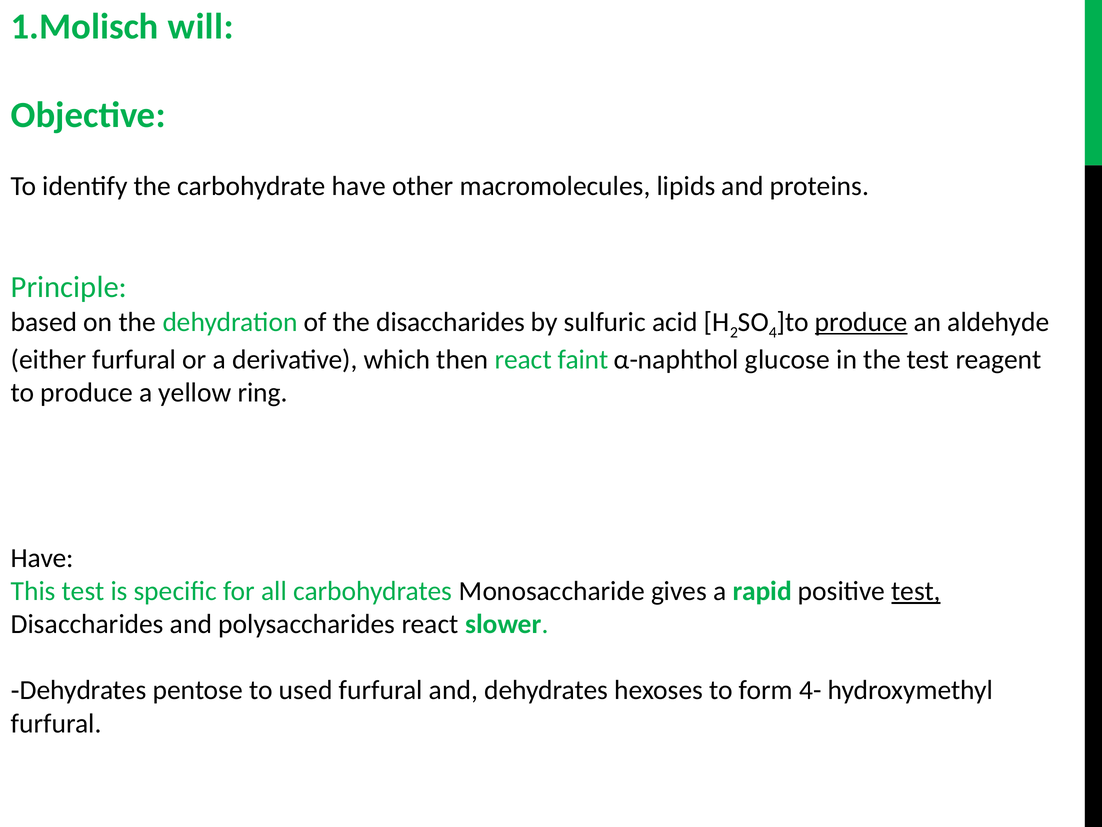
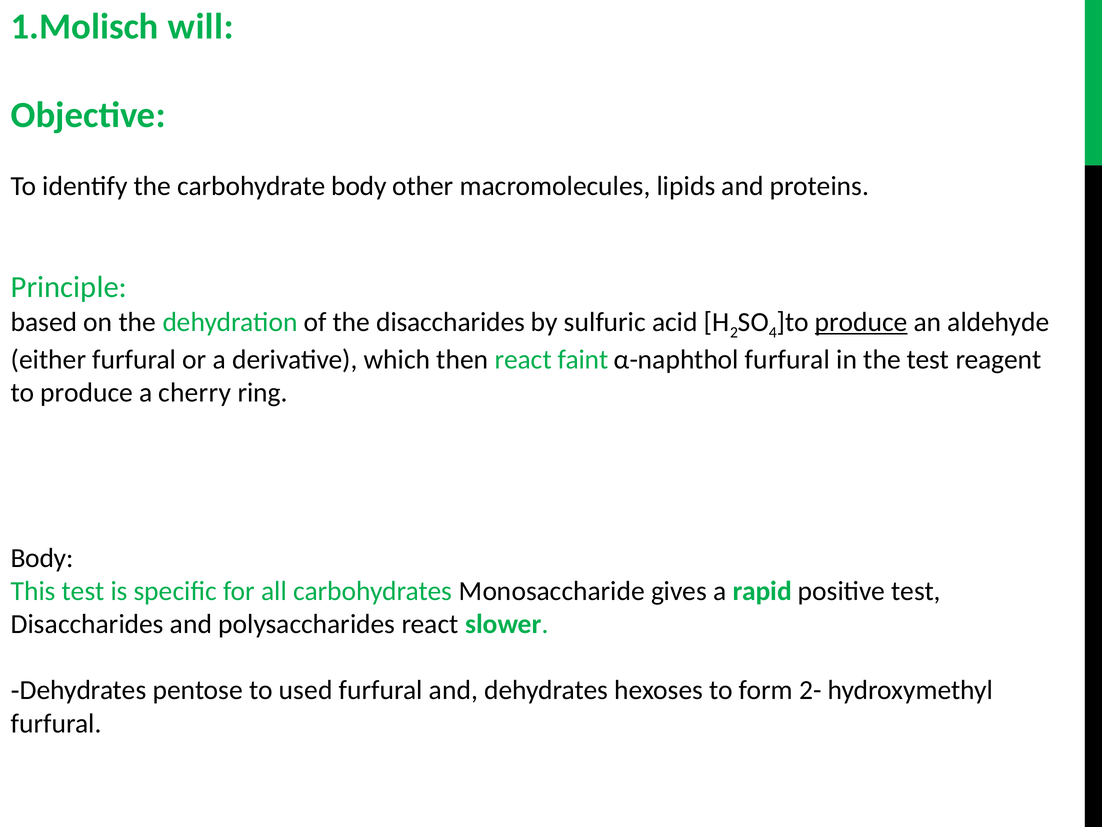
carbohydrate have: have -> body (359, 186)
α-naphthol glucose: glucose -> furfural (787, 359)
yellow: yellow -> cherry (195, 392)
Have: Have -> Body (42, 558)
test underline: present -> none (916, 591)
4-: 4- -> 2- (810, 690)
